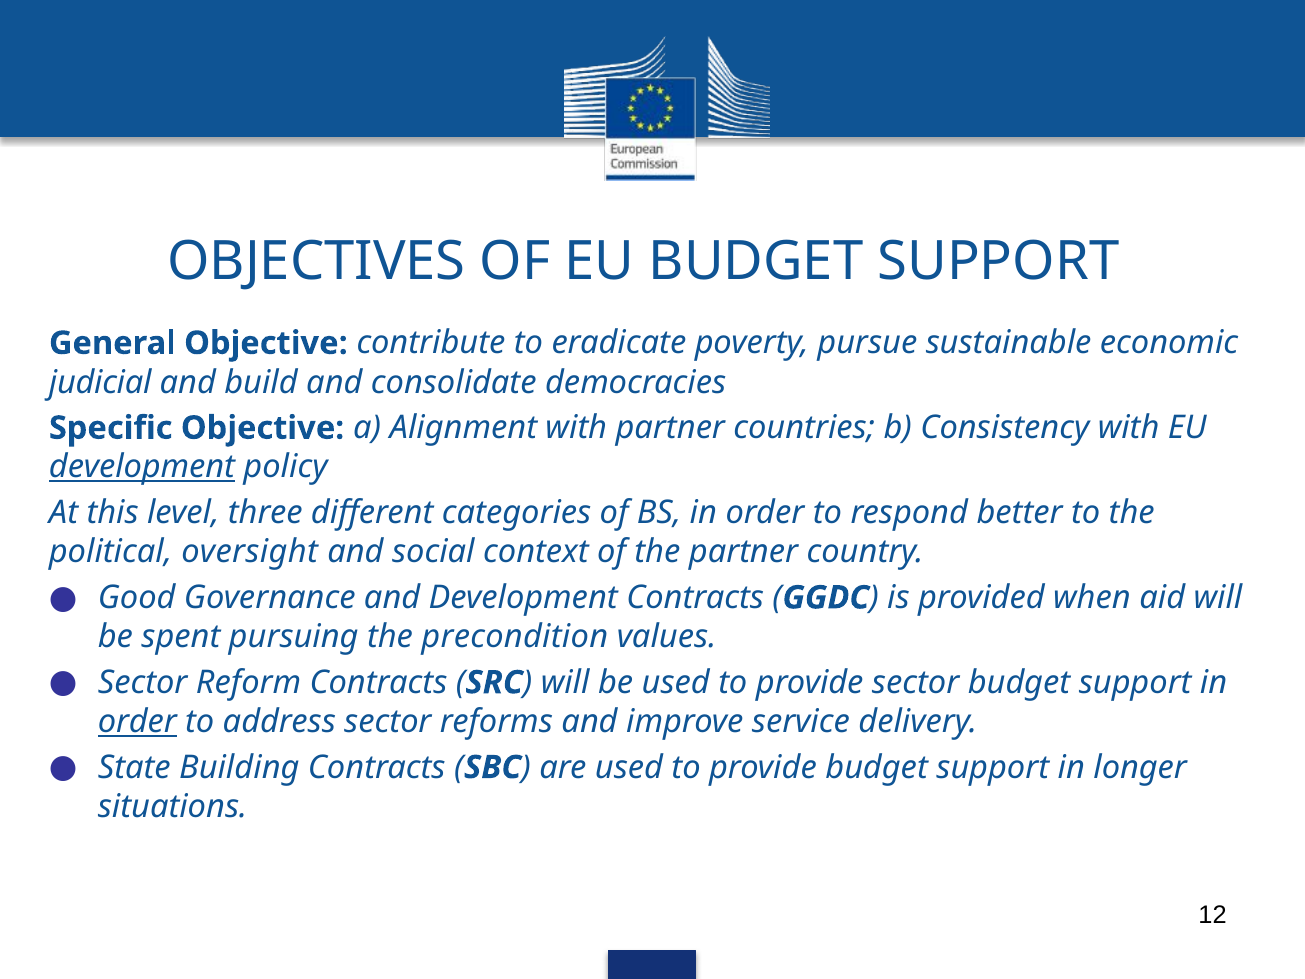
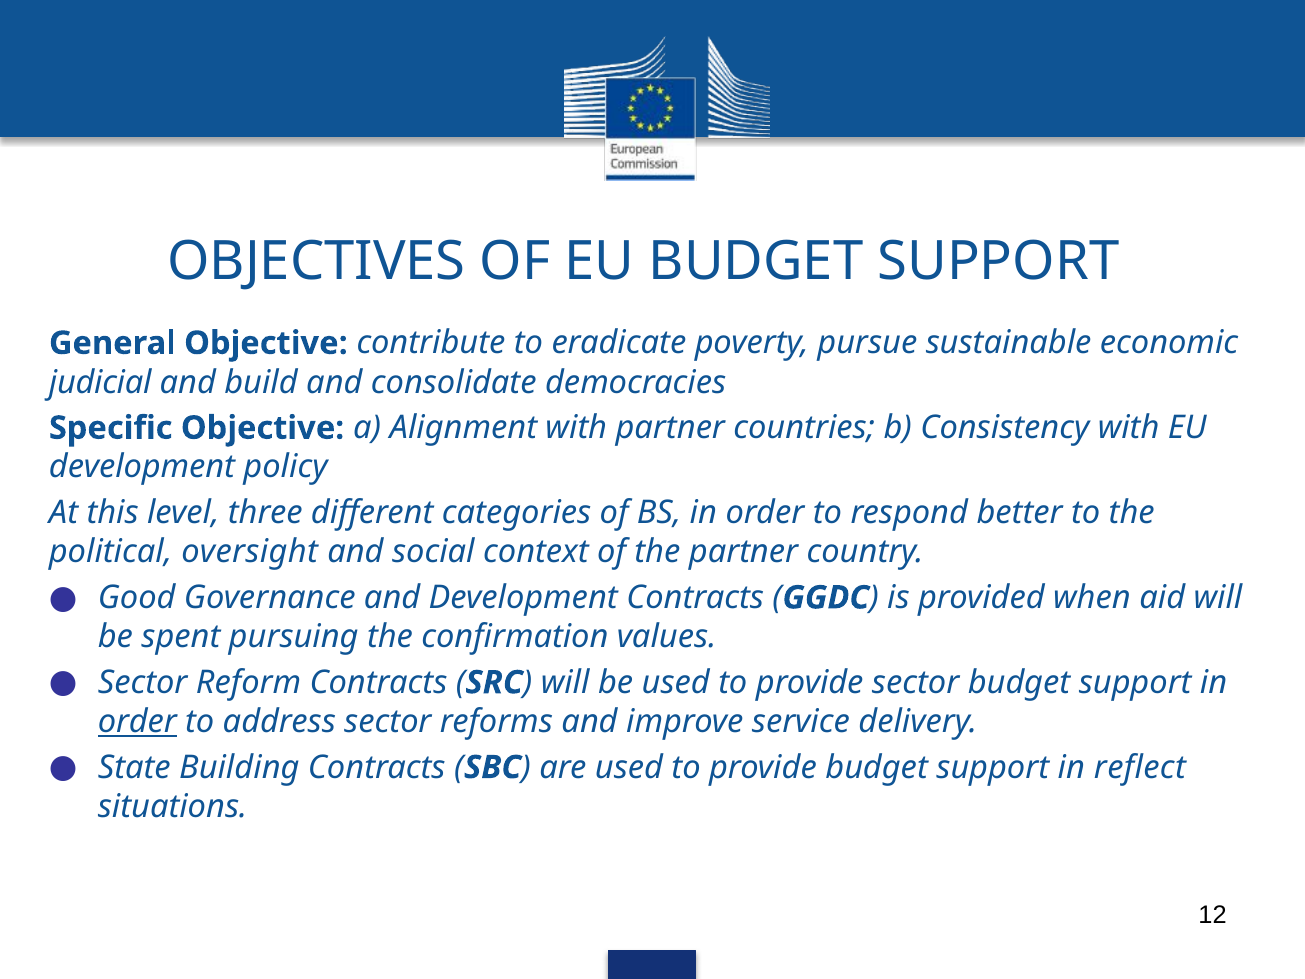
development underline: present -> none (142, 467)
precondition: precondition -> confirmation (515, 637)
longer: longer -> reflect (1140, 767)
